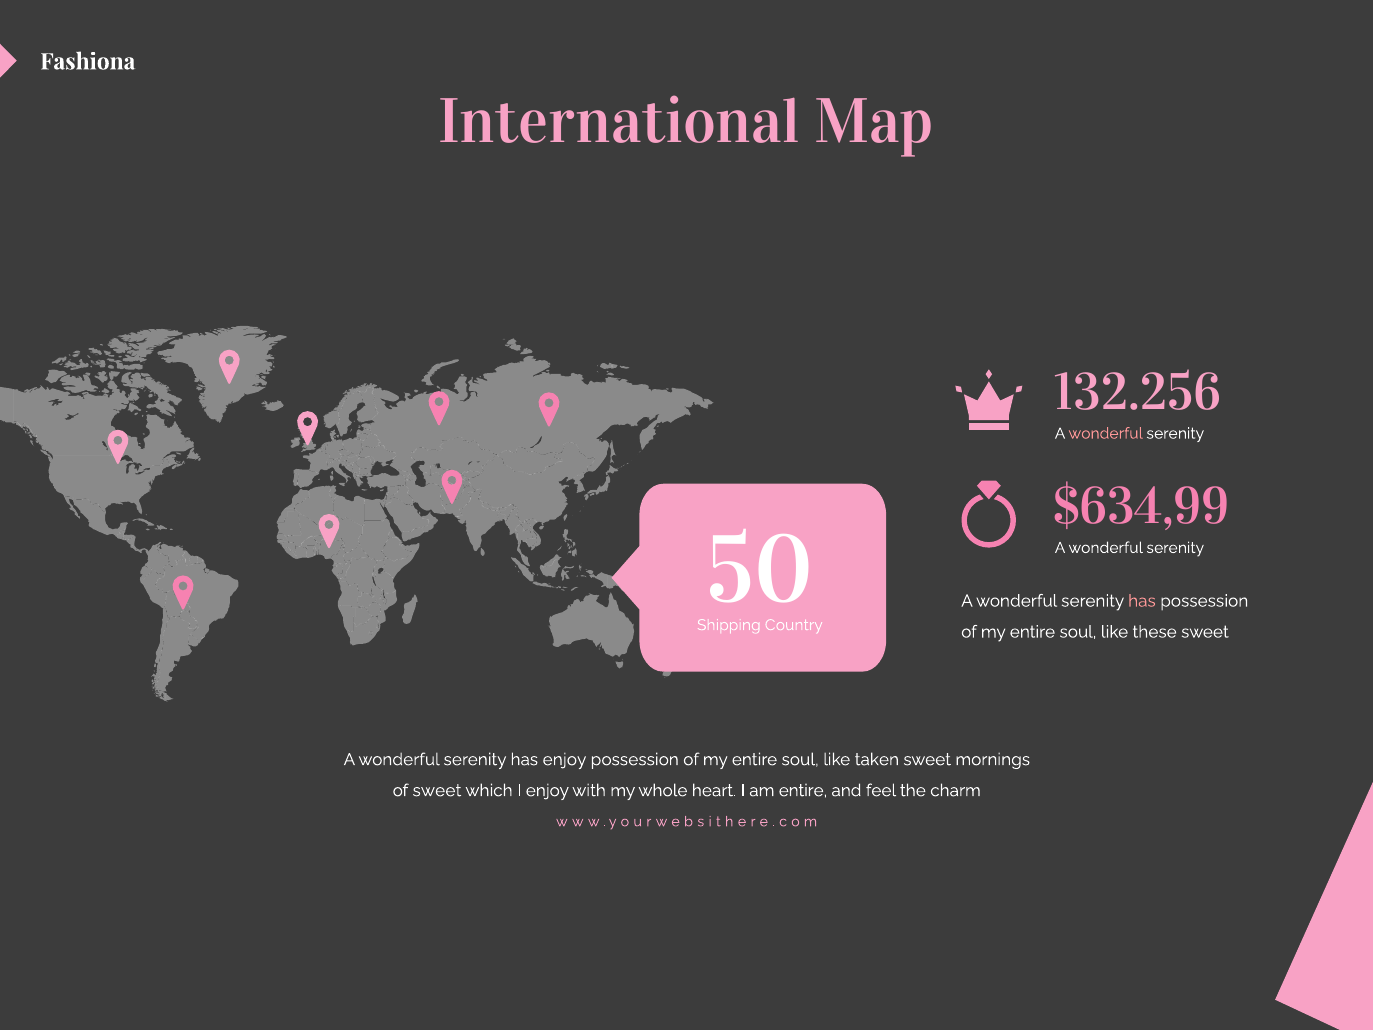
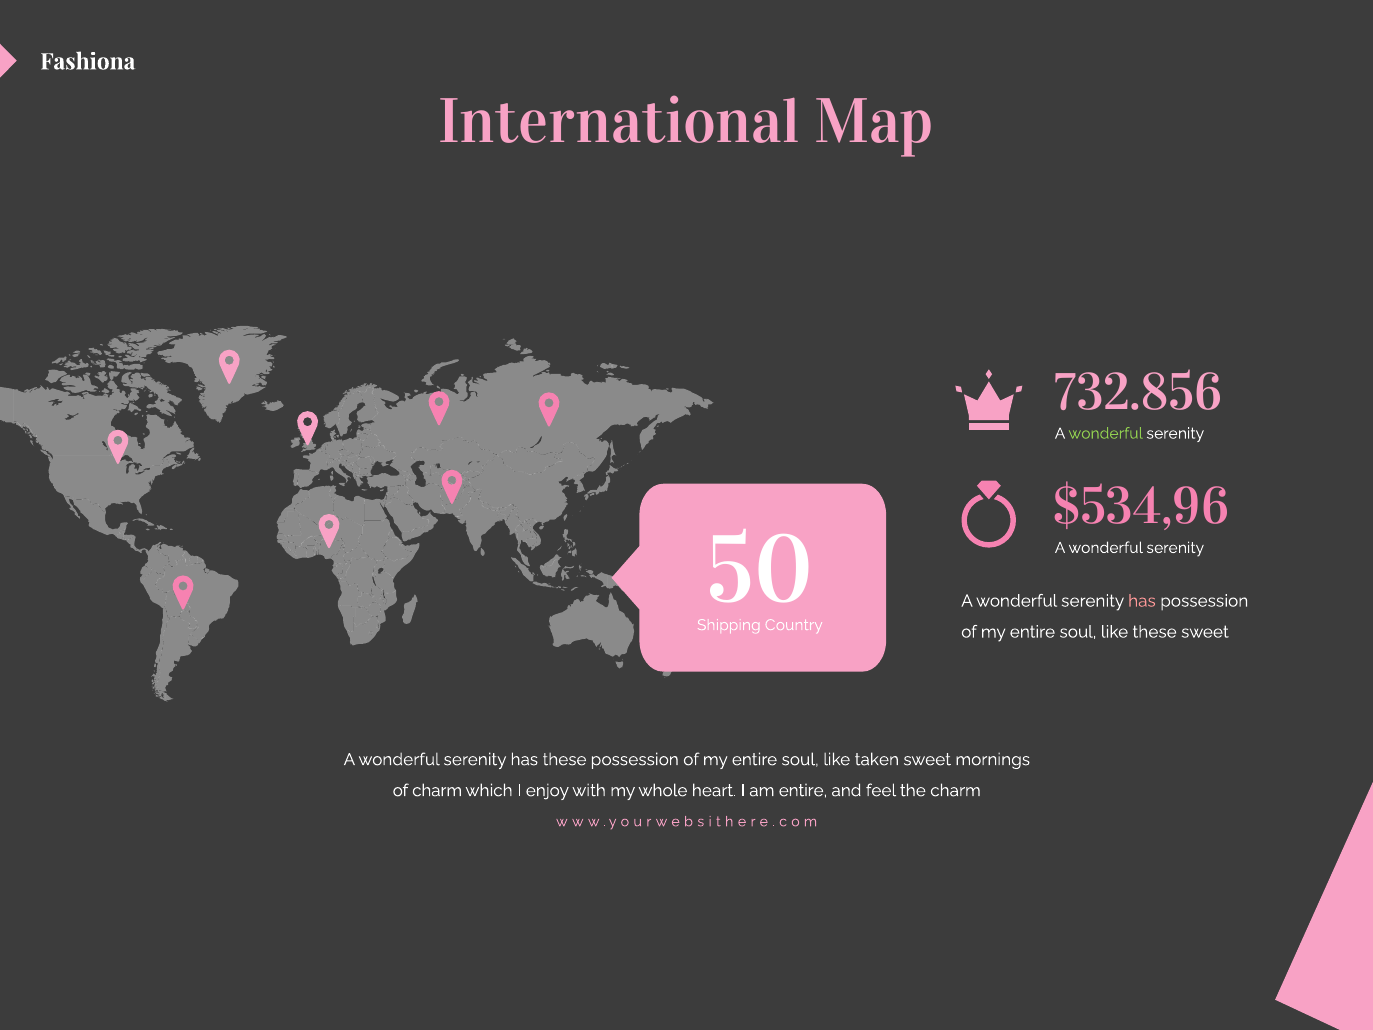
132.256: 132.256 -> 732.856 (1139, 392)
wonderful colour: pink -> light green (1106, 433)
$634,99: $634,99 -> $534,96 (1142, 507)
has enjoy: enjoy -> these (565, 759)
of sweet: sweet -> charm (437, 790)
